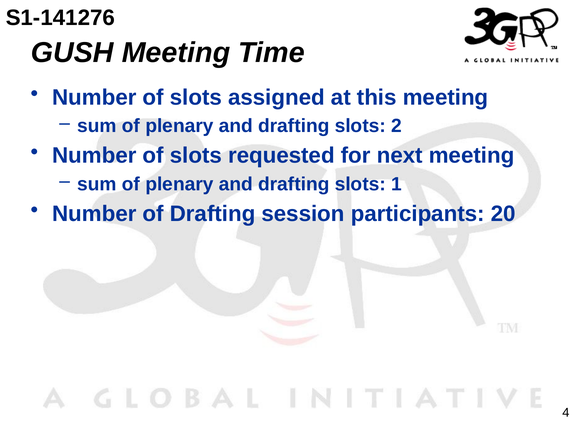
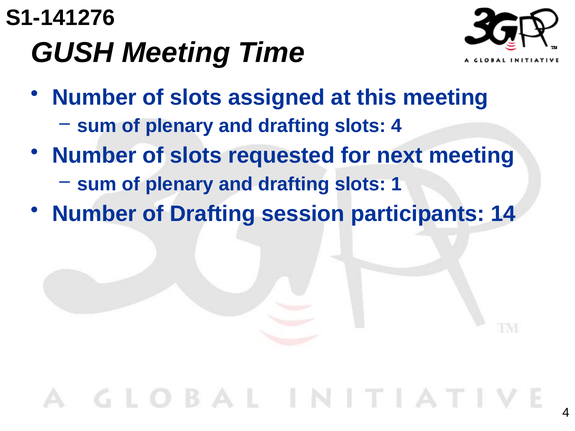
slots 2: 2 -> 4 (396, 126)
20: 20 -> 14 (503, 214)
